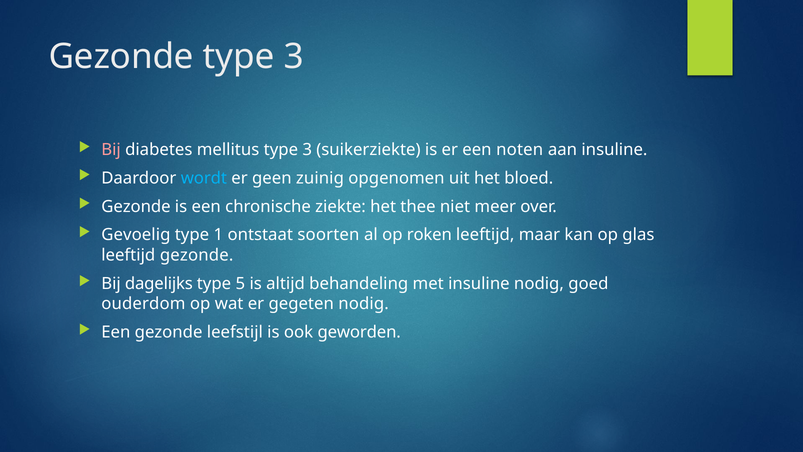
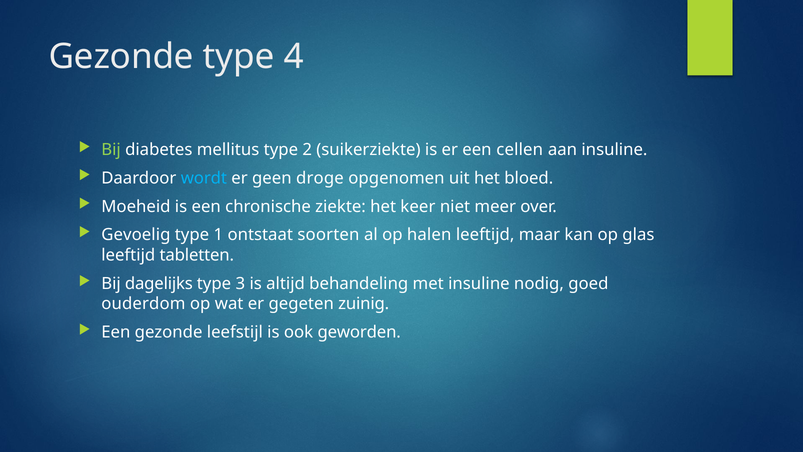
3: 3 -> 4 (294, 56)
Bij colour: pink -> light green (111, 149)
mellitus type 3: 3 -> 2 (307, 149)
noten: noten -> cellen (520, 149)
zuinig: zuinig -> droge (320, 178)
Gezonde: Gezonde -> Moeheid (136, 206)
thee: thee -> keer (418, 206)
roken: roken -> halen (429, 235)
leeftijd gezonde: gezonde -> tabletten (197, 255)
5: 5 -> 3 (240, 283)
gegeten nodig: nodig -> zuinig (364, 303)
